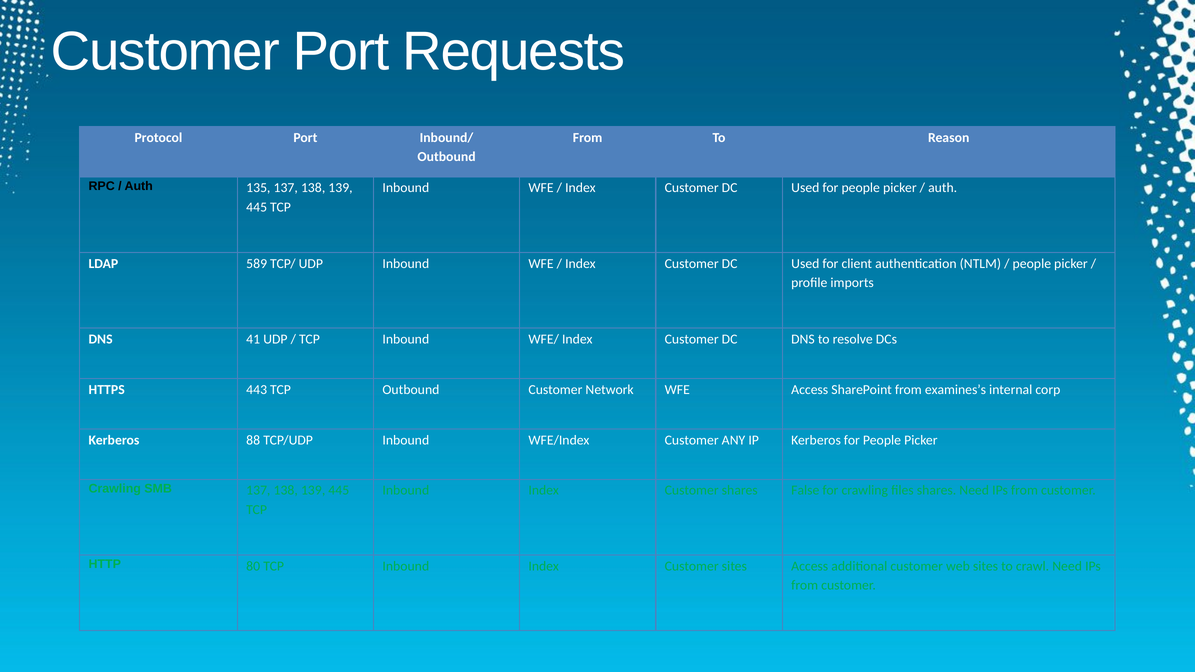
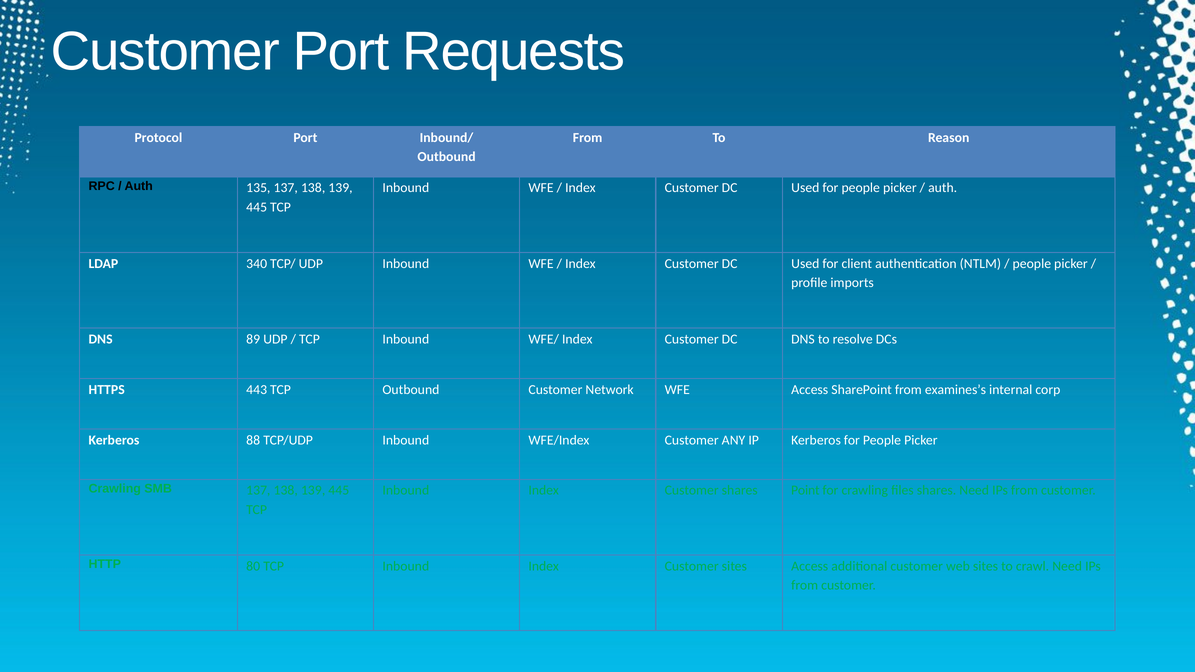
589: 589 -> 340 (257, 264)
41: 41 -> 89 (253, 339)
False: False -> Point (805, 491)
